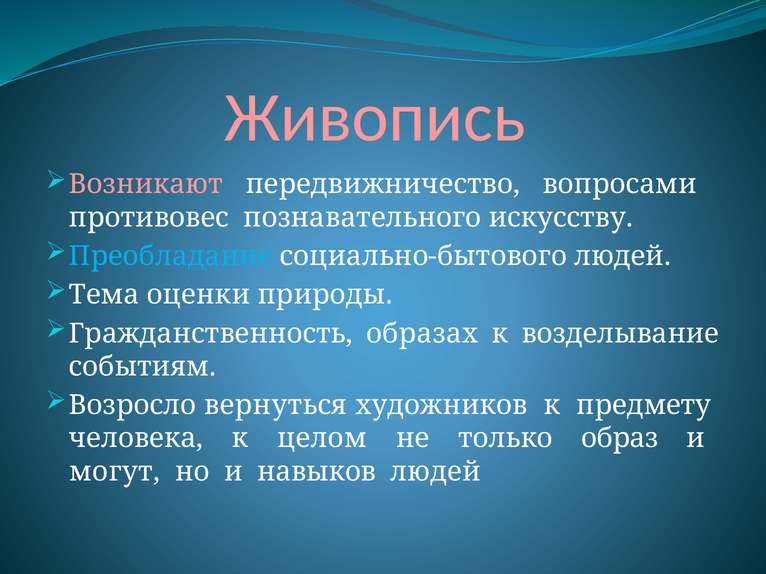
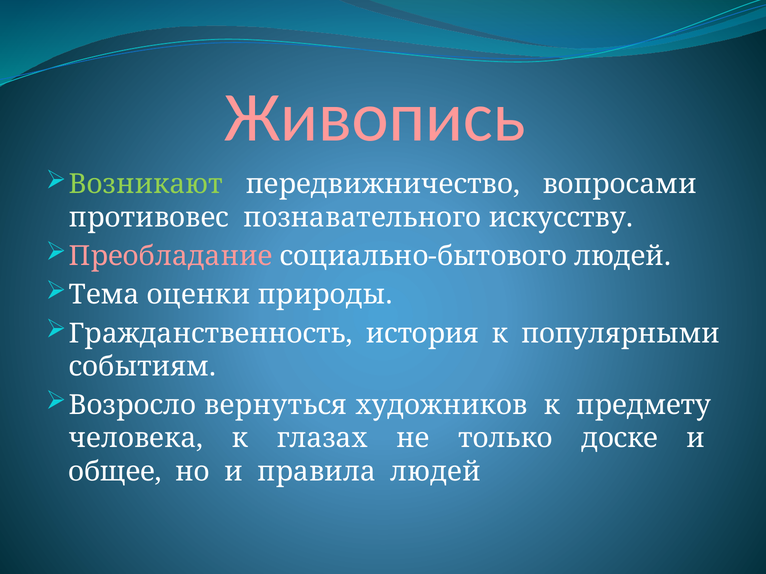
Возникают colour: pink -> light green (146, 184)
Преобладание colour: light blue -> pink (171, 256)
образах: образах -> история (422, 334)
возделывание: возделывание -> популярными (621, 334)
целом: целом -> глазах (322, 439)
образ: образ -> доске (620, 439)
могут: могут -> общее (115, 472)
навыков: навыков -> правила (317, 472)
